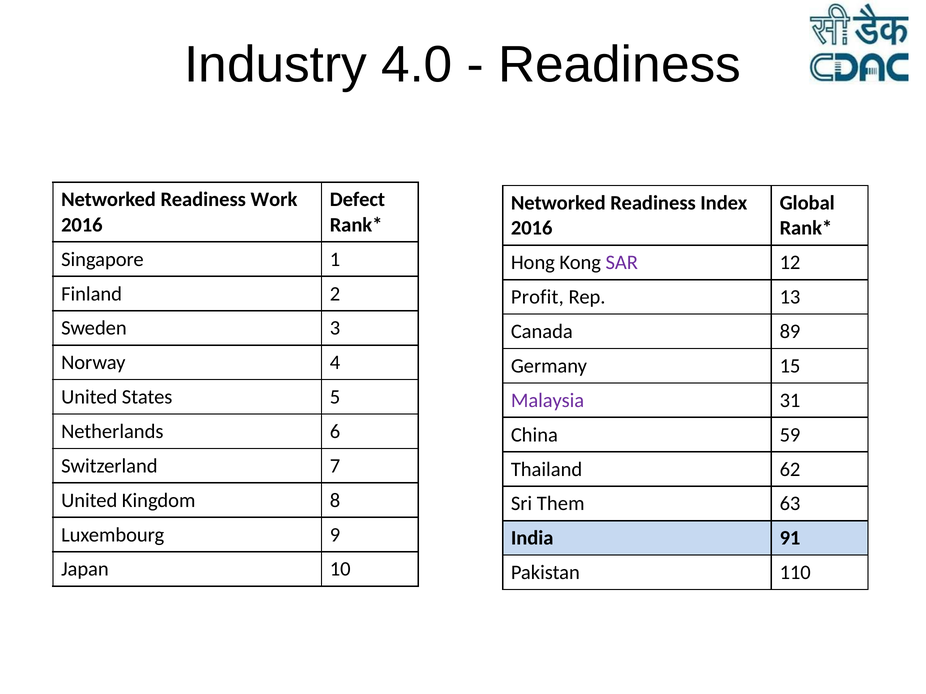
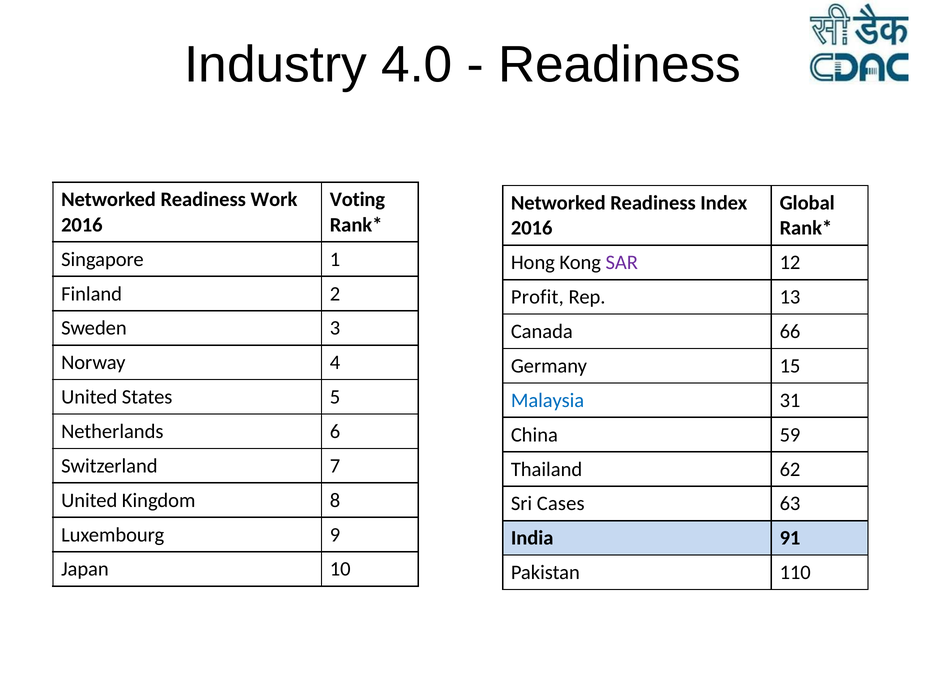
Defect: Defect -> Voting (357, 200)
89: 89 -> 66 (790, 332)
Malaysia colour: purple -> blue (548, 401)
Them: Them -> Cases (561, 504)
